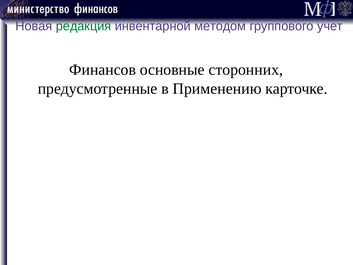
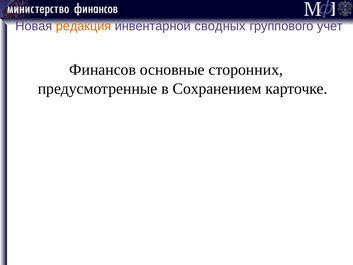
редакция colour: green -> orange (84, 26)
методом: методом -> сводных (220, 26)
Применению: Применению -> Сохранением (217, 89)
